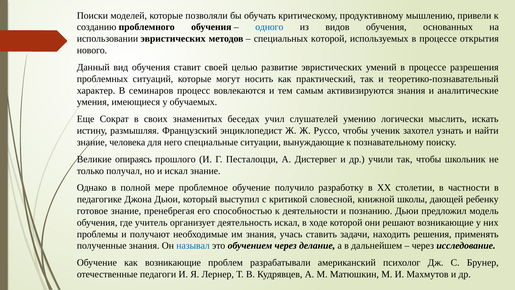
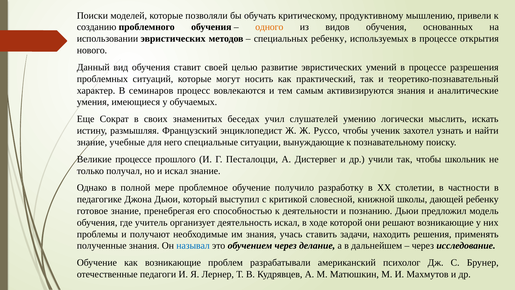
одного colour: blue -> orange (269, 27)
специальных которой: которой -> ребенку (329, 39)
человека: человека -> учебные (127, 142)
Великие опираясь: опираясь -> процессе (133, 159)
